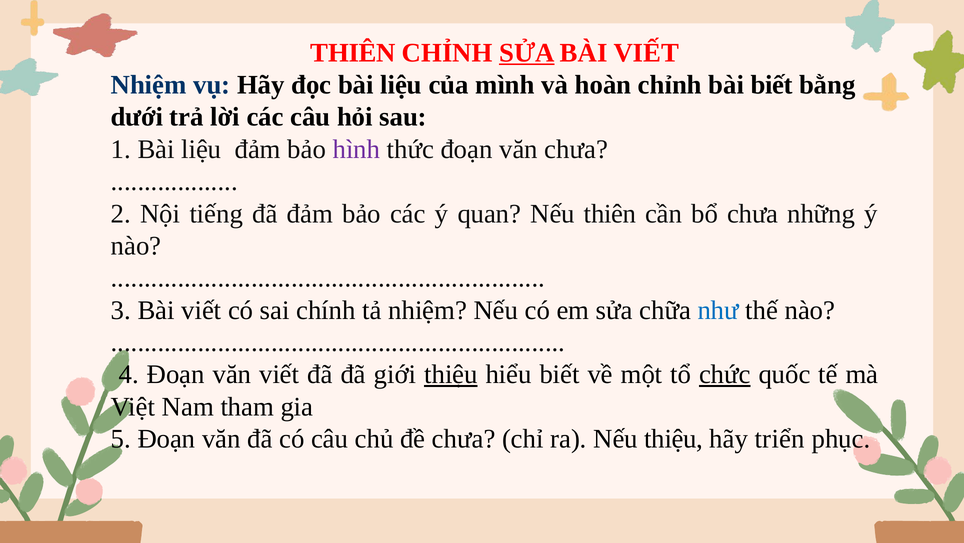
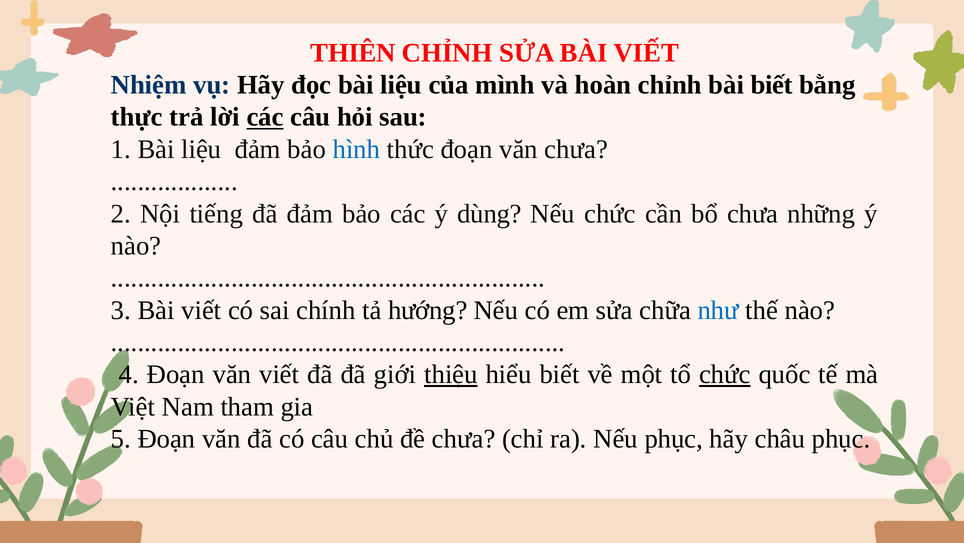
SỬA underline: present -> none (527, 53)
dưới: dưới -> thực (137, 117)
các underline: none -> present (265, 117)
hình colour: purple -> blue (356, 149)
quan: quan -> dùng (489, 213)
Nếu thiên: thiên -> chức (610, 213)
tả nhiệm: nhiệm -> hướng (428, 310)
Nếu thiệu: thiệu -> phục (674, 438)
triển: triển -> châu (780, 438)
